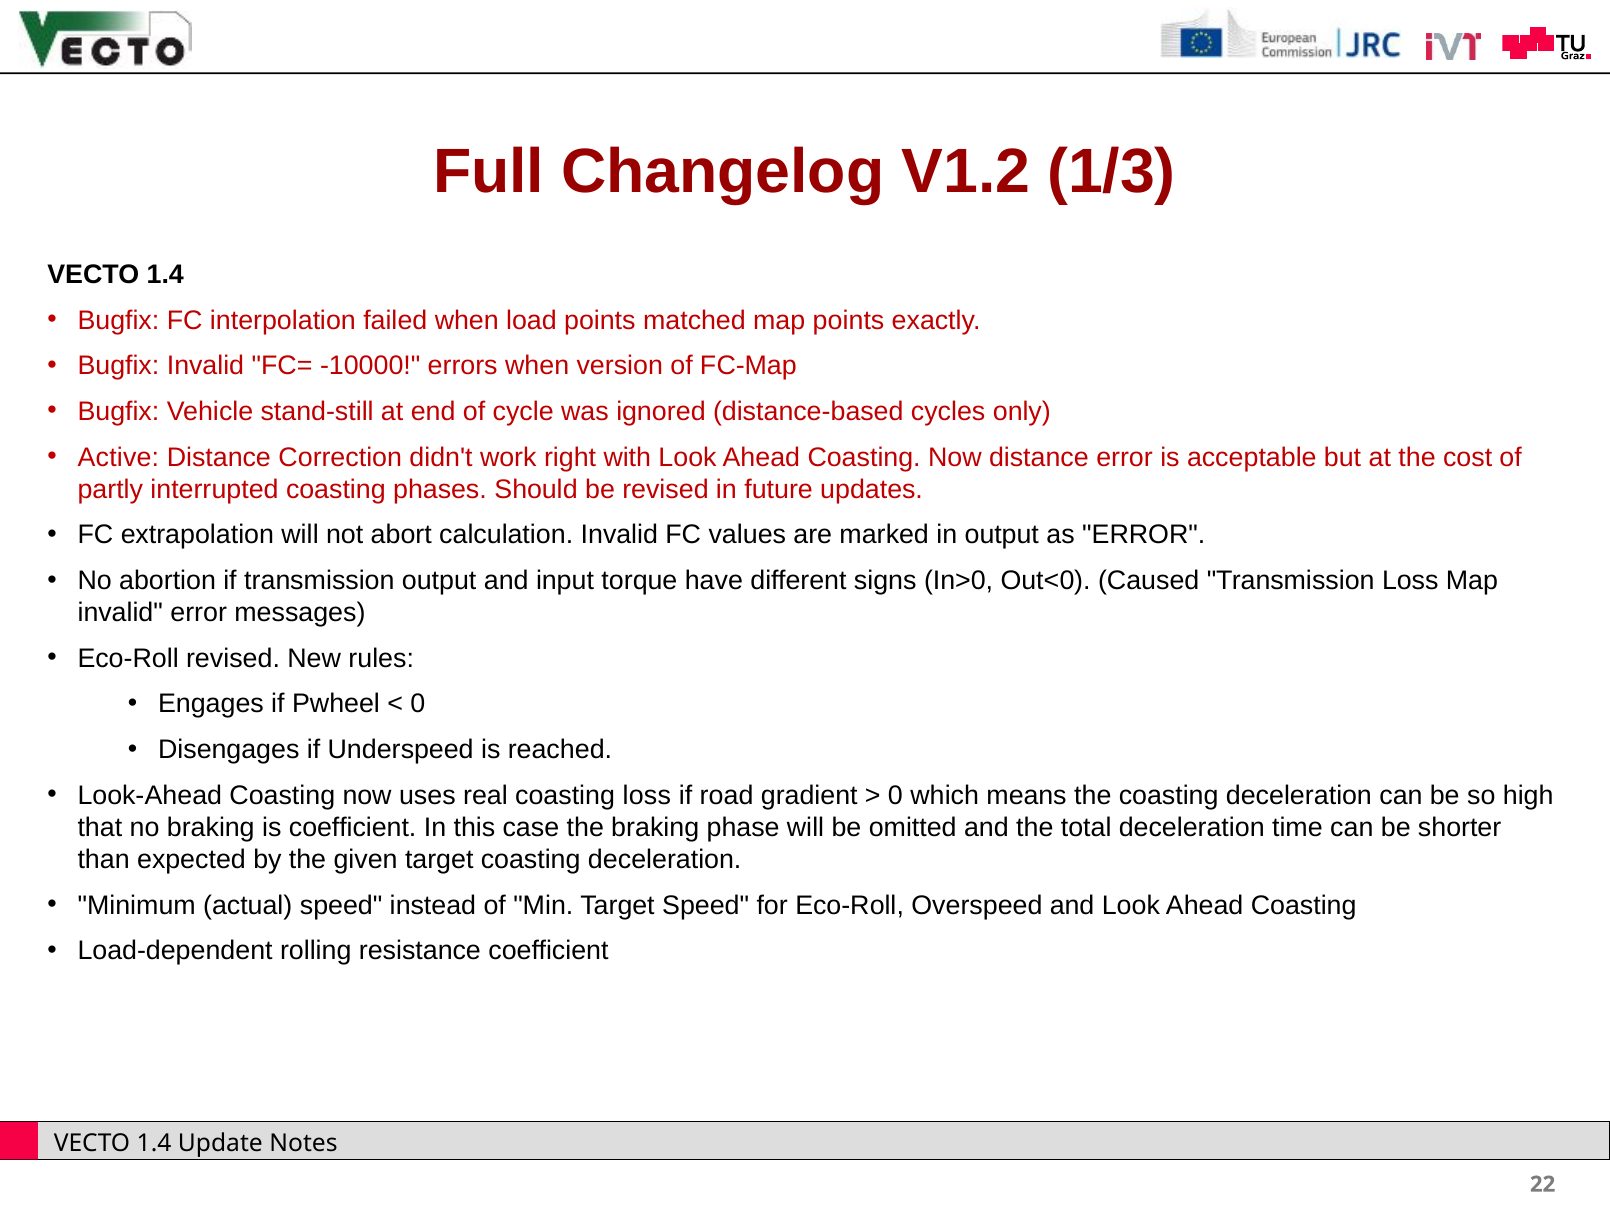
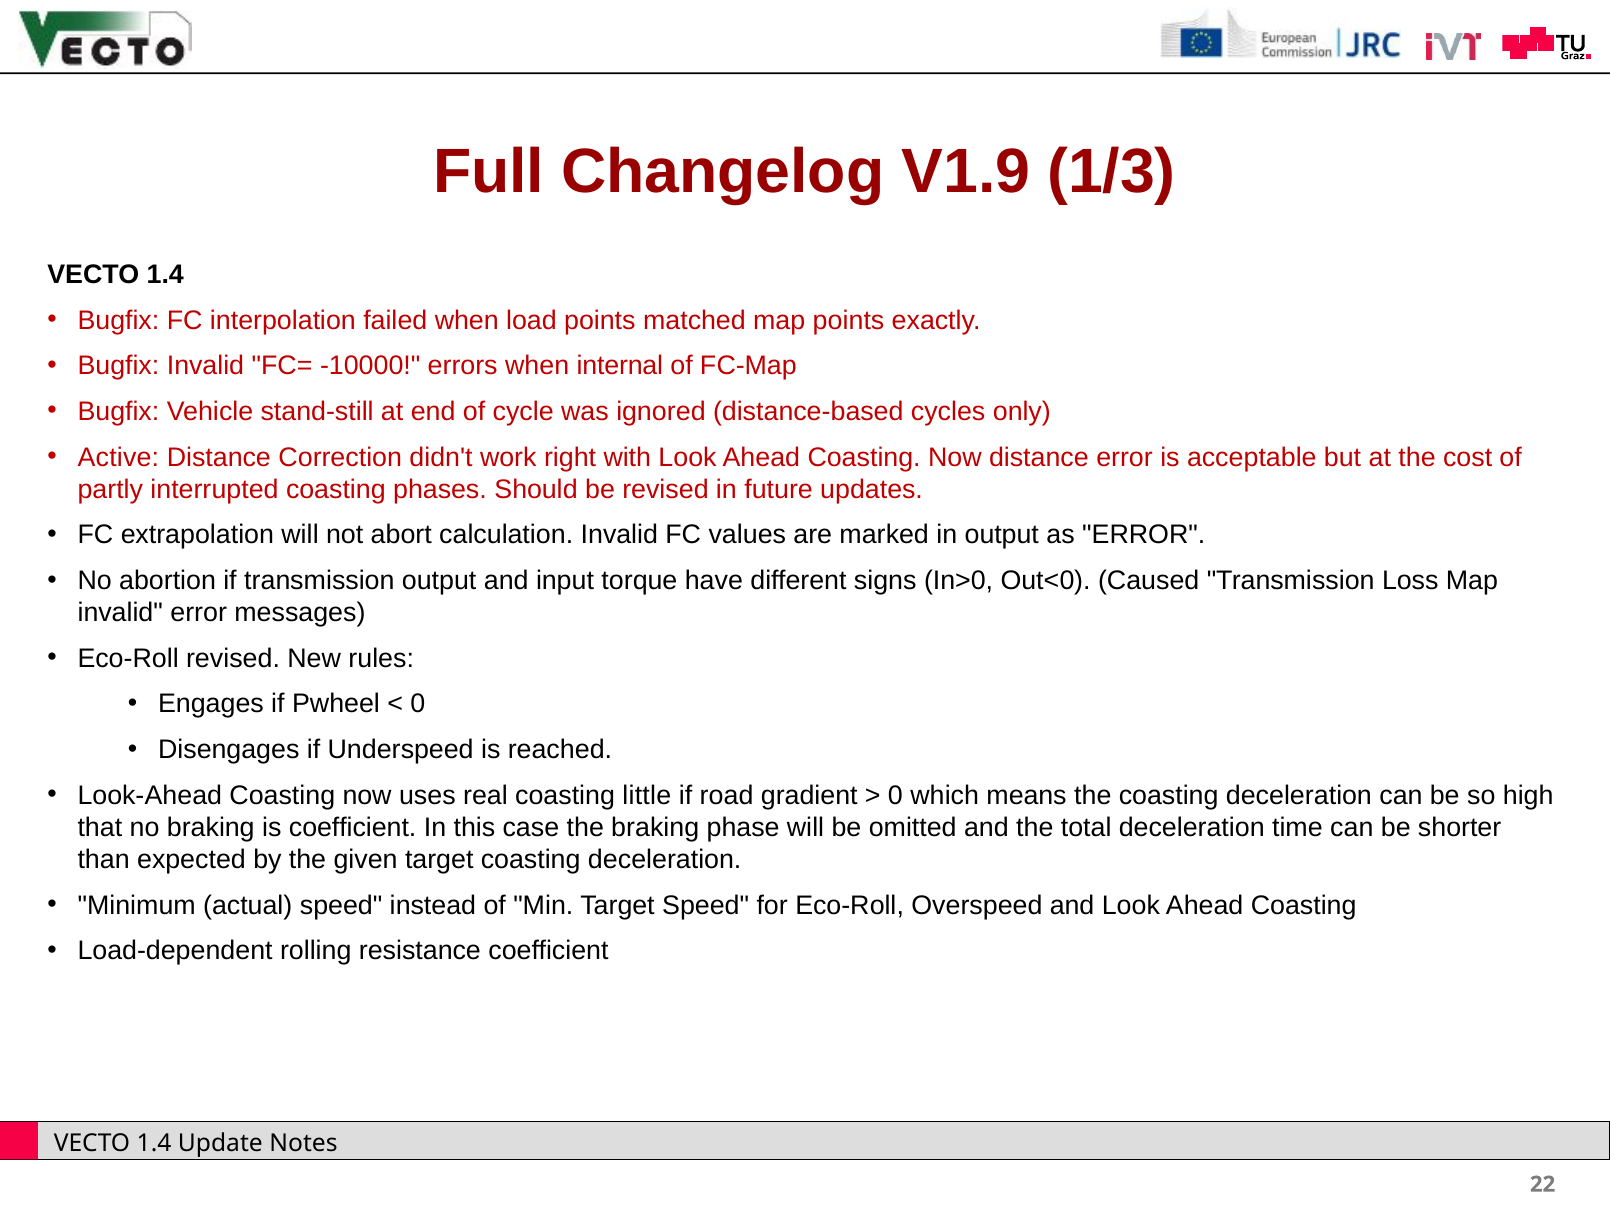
V1.2: V1.2 -> V1.9 (966, 172)
version: version -> internal (620, 366)
coasting loss: loss -> little (647, 796)
